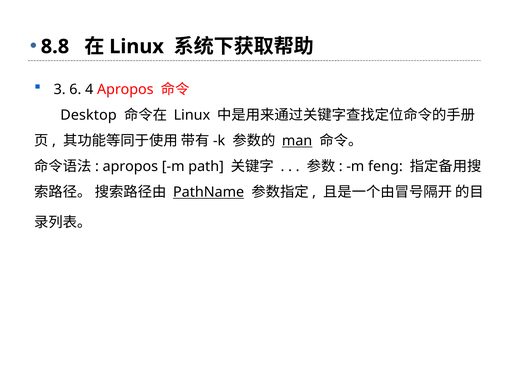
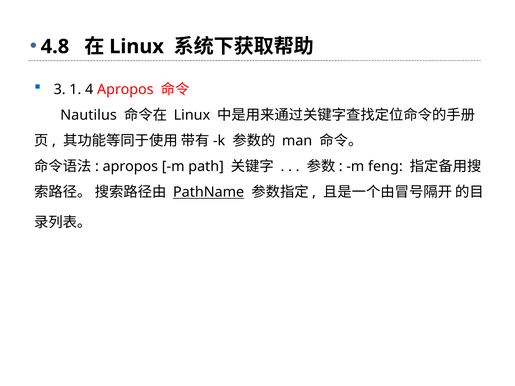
8.8: 8.8 -> 4.8 (55, 47)
6: 6 -> 1 (75, 89)
Desktop: Desktop -> Nautilus (89, 115)
man underline: present -> none (297, 141)
